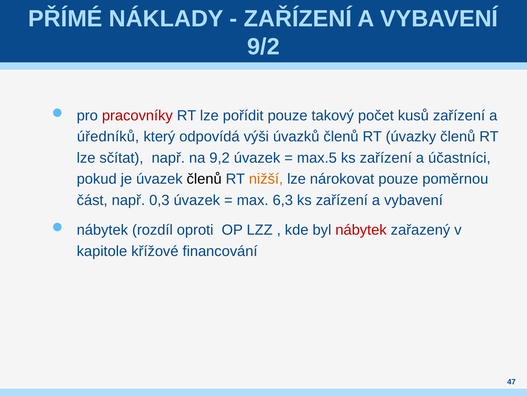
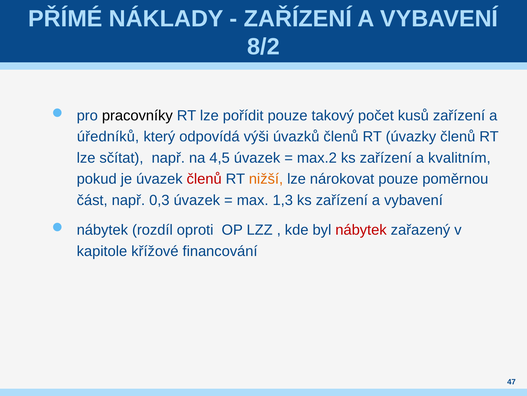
9/2: 9/2 -> 8/2 (263, 47)
pracovníky colour: red -> black (137, 115)
9,2: 9,2 -> 4,5 (220, 158)
max.5: max.5 -> max.2 (317, 158)
účastníci: účastníci -> kvalitním (459, 158)
členů colour: black -> red (204, 179)
6,3: 6,3 -> 1,3 (283, 200)
